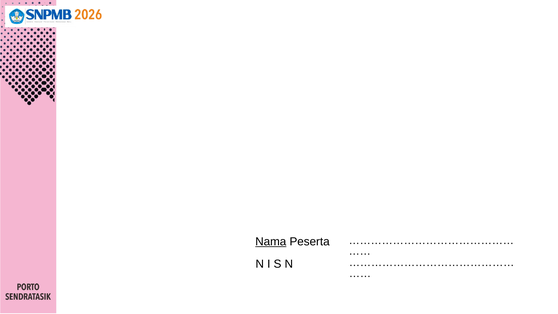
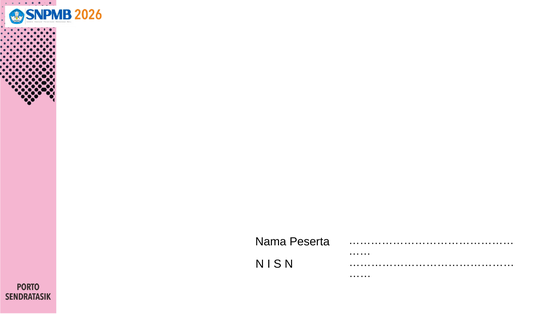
Nama underline: present -> none (271, 242)
